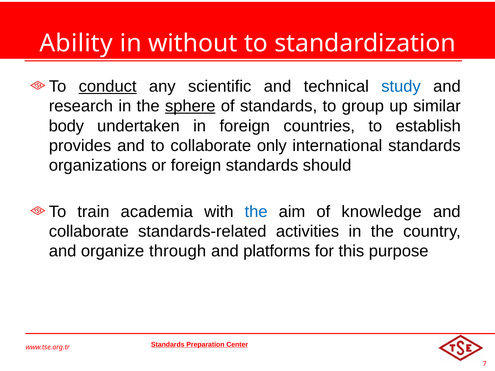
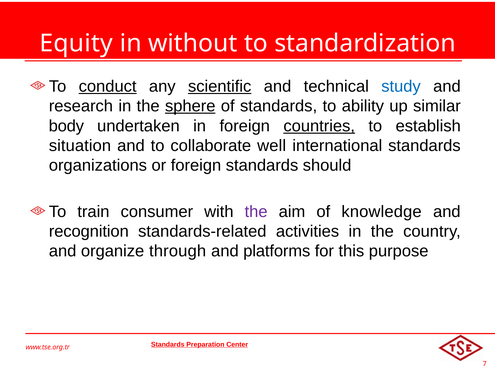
Ability: Ability -> Equity (76, 43)
scientific underline: none -> present (220, 86)
group: group -> ability (363, 106)
countries underline: none -> present (319, 126)
provides: provides -> situation (80, 146)
only: only -> well (272, 146)
academia: academia -> consumer (157, 212)
the colour: blue -> purple (256, 212)
collaborate: collaborate -> recognition (89, 232)
